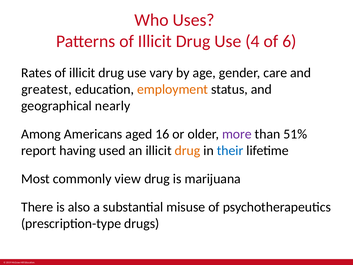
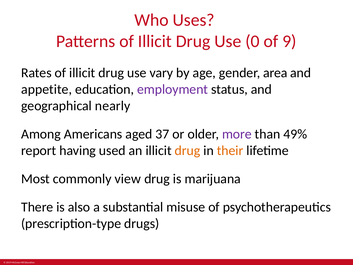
4: 4 -> 0 (252, 41)
6: 6 -> 9 (289, 41)
care: care -> area (275, 73)
greatest: greatest -> appetite (47, 89)
employment colour: orange -> purple (173, 89)
16: 16 -> 37 (162, 134)
51%: 51% -> 49% (295, 134)
their colour: blue -> orange (230, 150)
